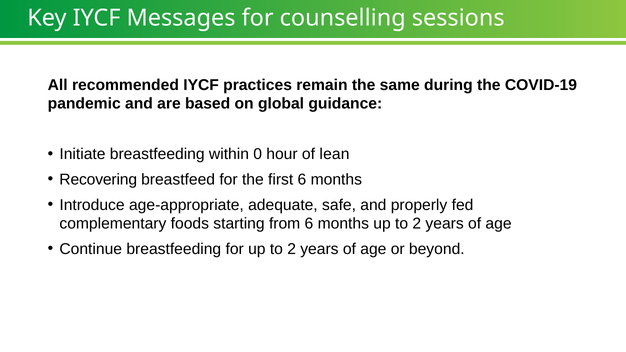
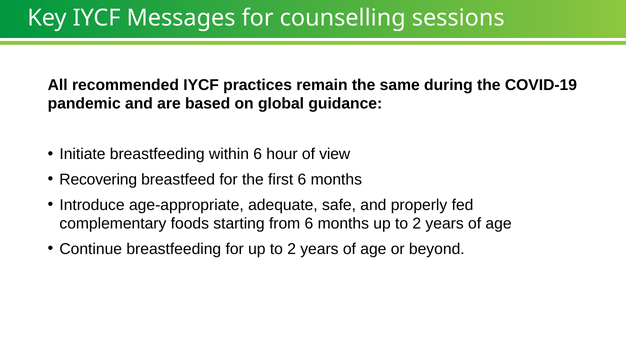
within 0: 0 -> 6 (258, 154)
lean: lean -> view (335, 154)
